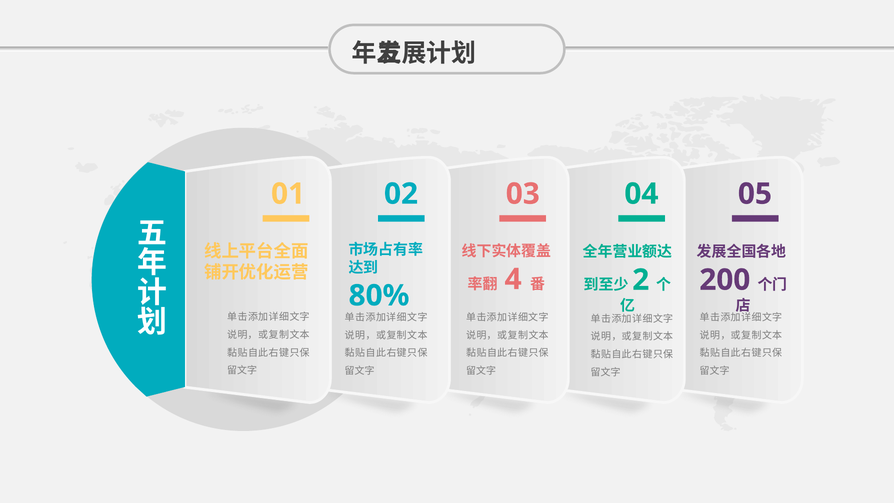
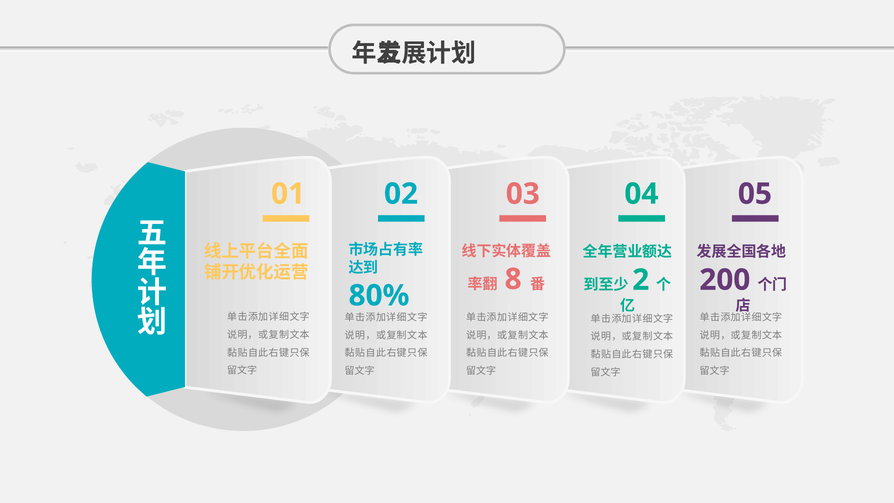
4: 4 -> 8 (513, 279)
